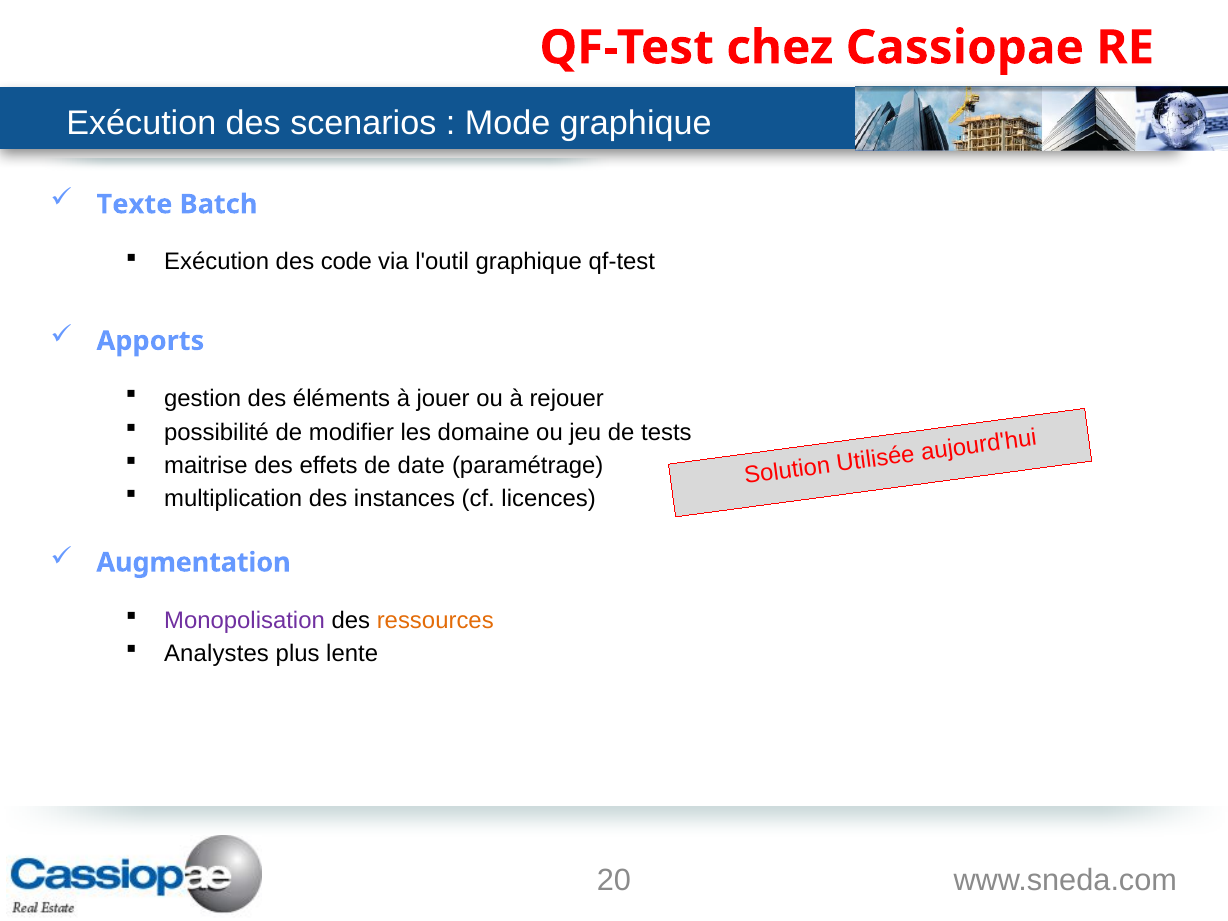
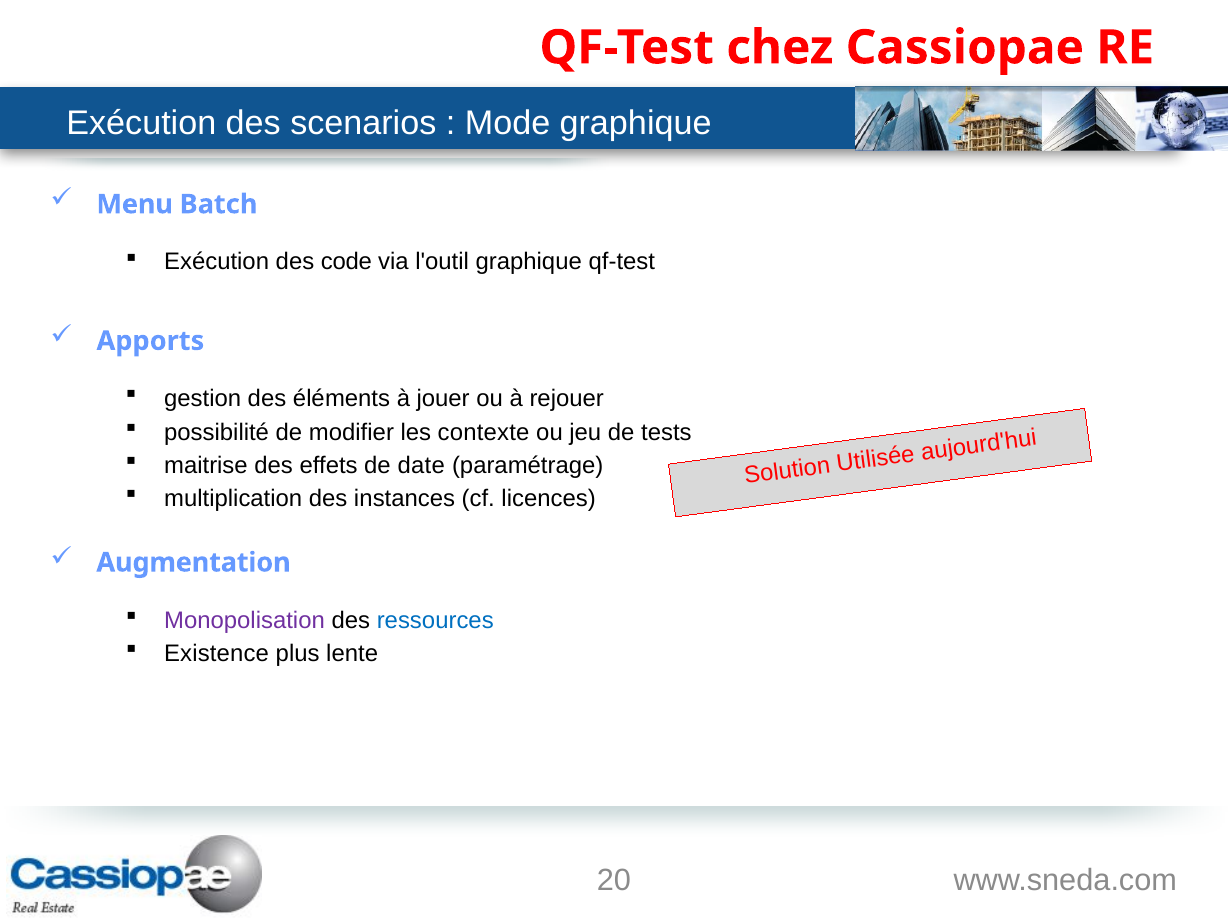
Texte: Texte -> Menu (135, 204)
domaine: domaine -> contexte (484, 432)
ressources colour: orange -> blue (435, 620)
Analystes: Analystes -> Existence (217, 654)
